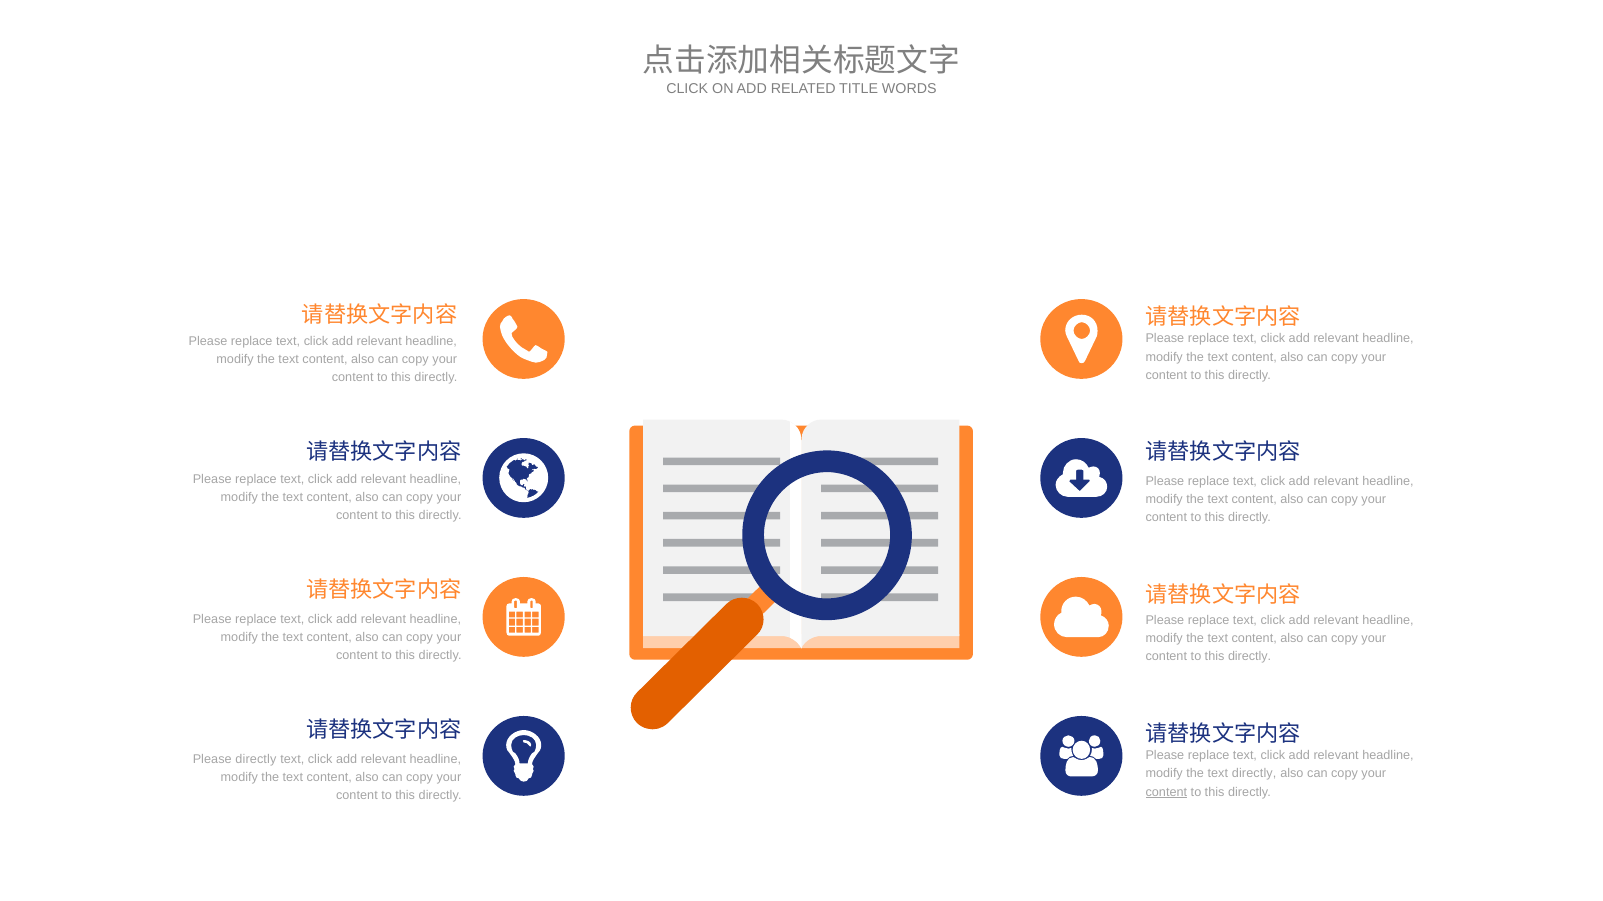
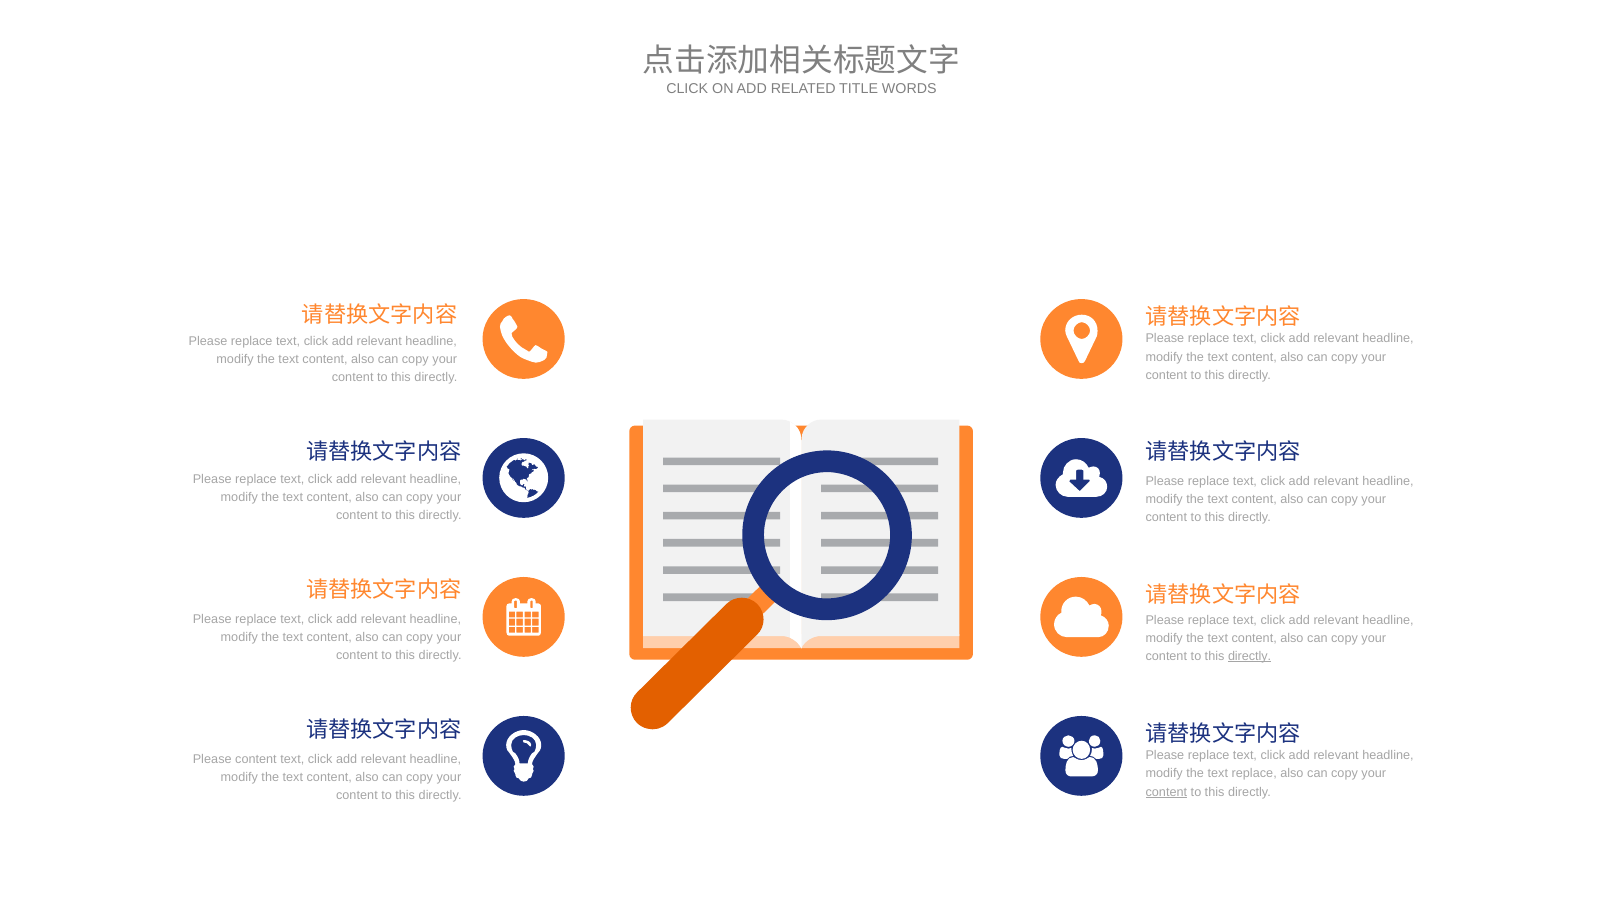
directly underline: none -> present (1250, 657)
Please directly: directly -> content (256, 760)
text directly: directly -> replace (1254, 774)
